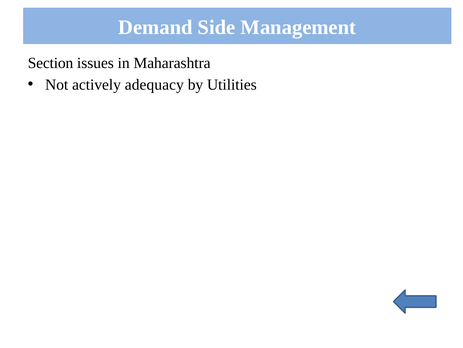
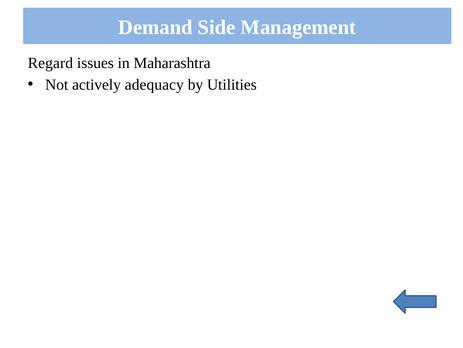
Section: Section -> Regard (50, 63)
